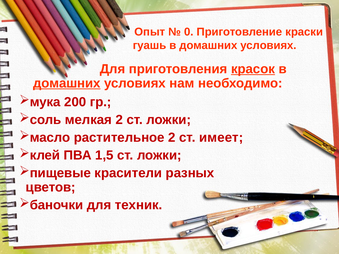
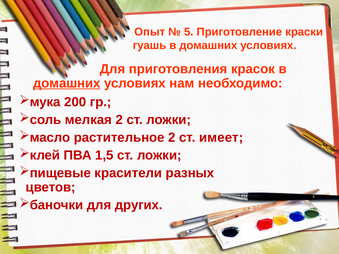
0: 0 -> 5 (189, 32)
красок underline: present -> none (253, 69)
техник: техник -> других (139, 205)
